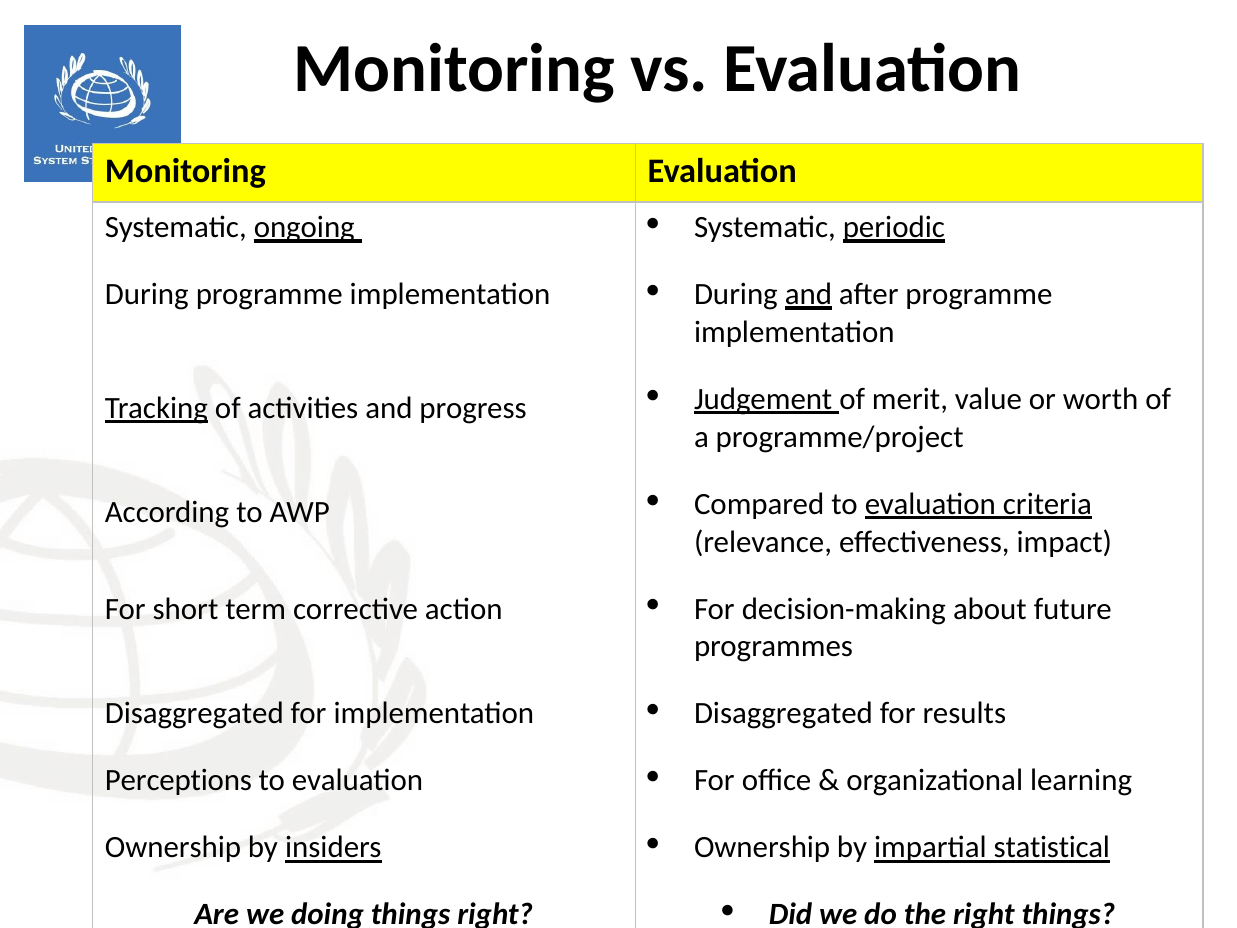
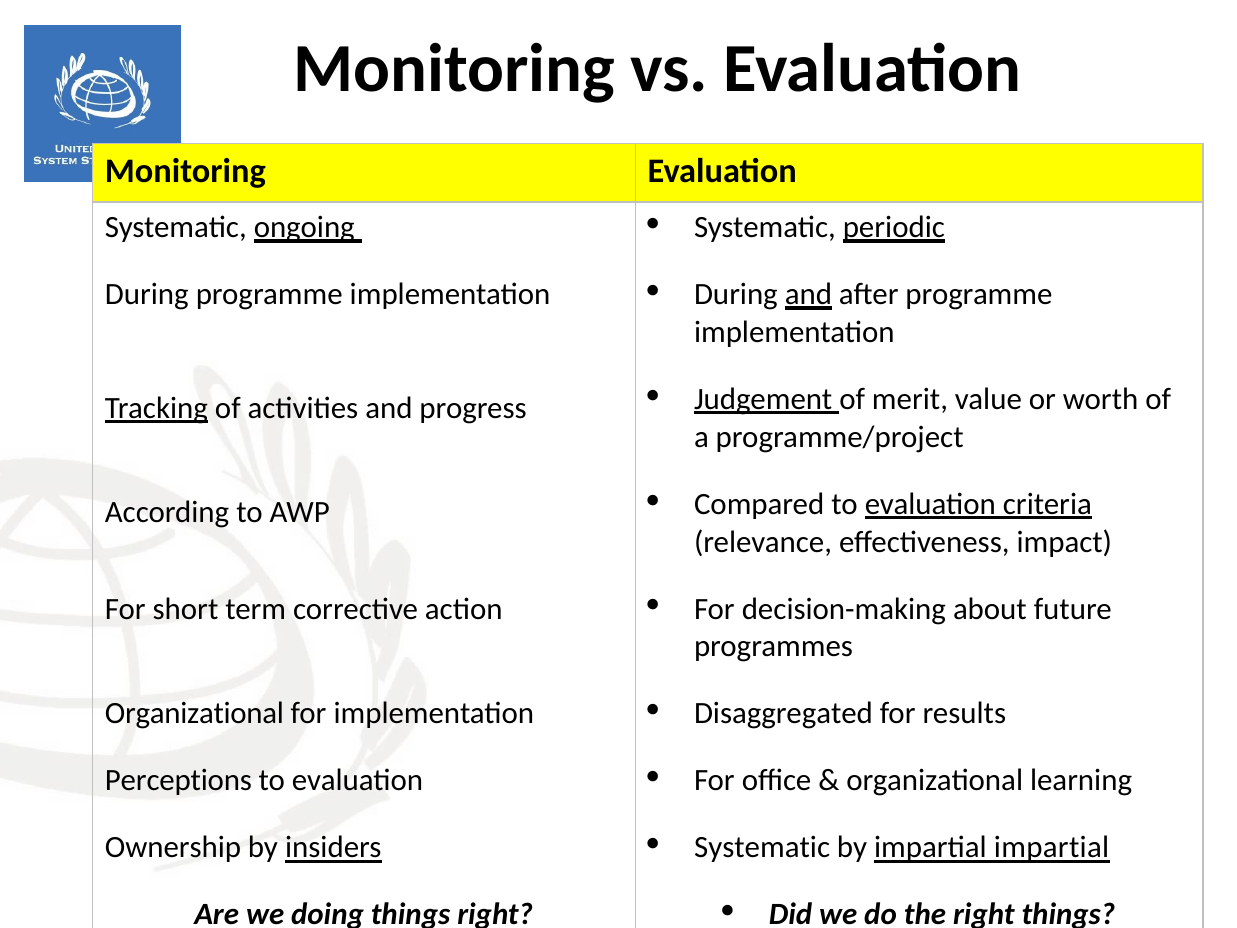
Disaggregated: Disaggregated -> Organizational (194, 713)
Ownership: Ownership -> Systematic (762, 848)
impartial statistical: statistical -> impartial (1052, 848)
